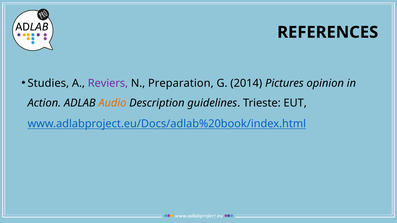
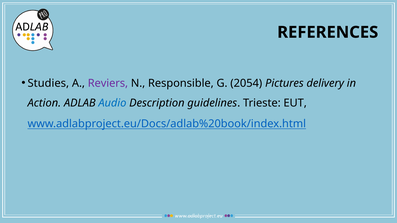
Preparation: Preparation -> Responsible (181, 83)
2014: 2014 -> 2054 (246, 83)
opinion: opinion -> delivery (325, 83)
Audio colour: orange -> blue (112, 103)
